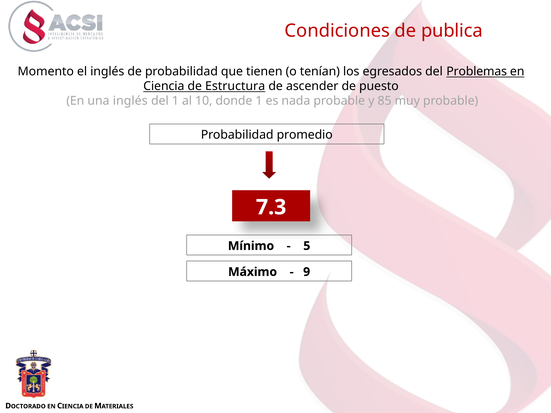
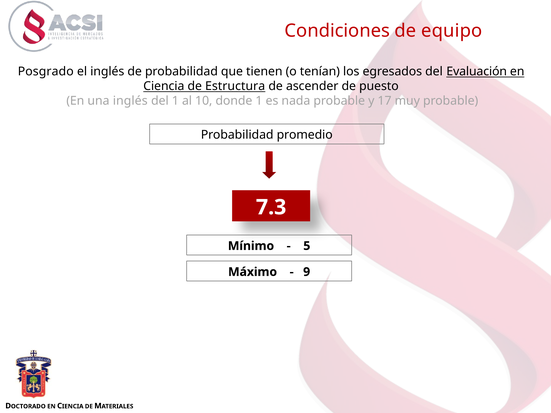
publica: publica -> equipo (452, 31)
Momento: Momento -> Posgrado (46, 71)
Problemas: Problemas -> Evaluación (477, 71)
85: 85 -> 17 (385, 101)
